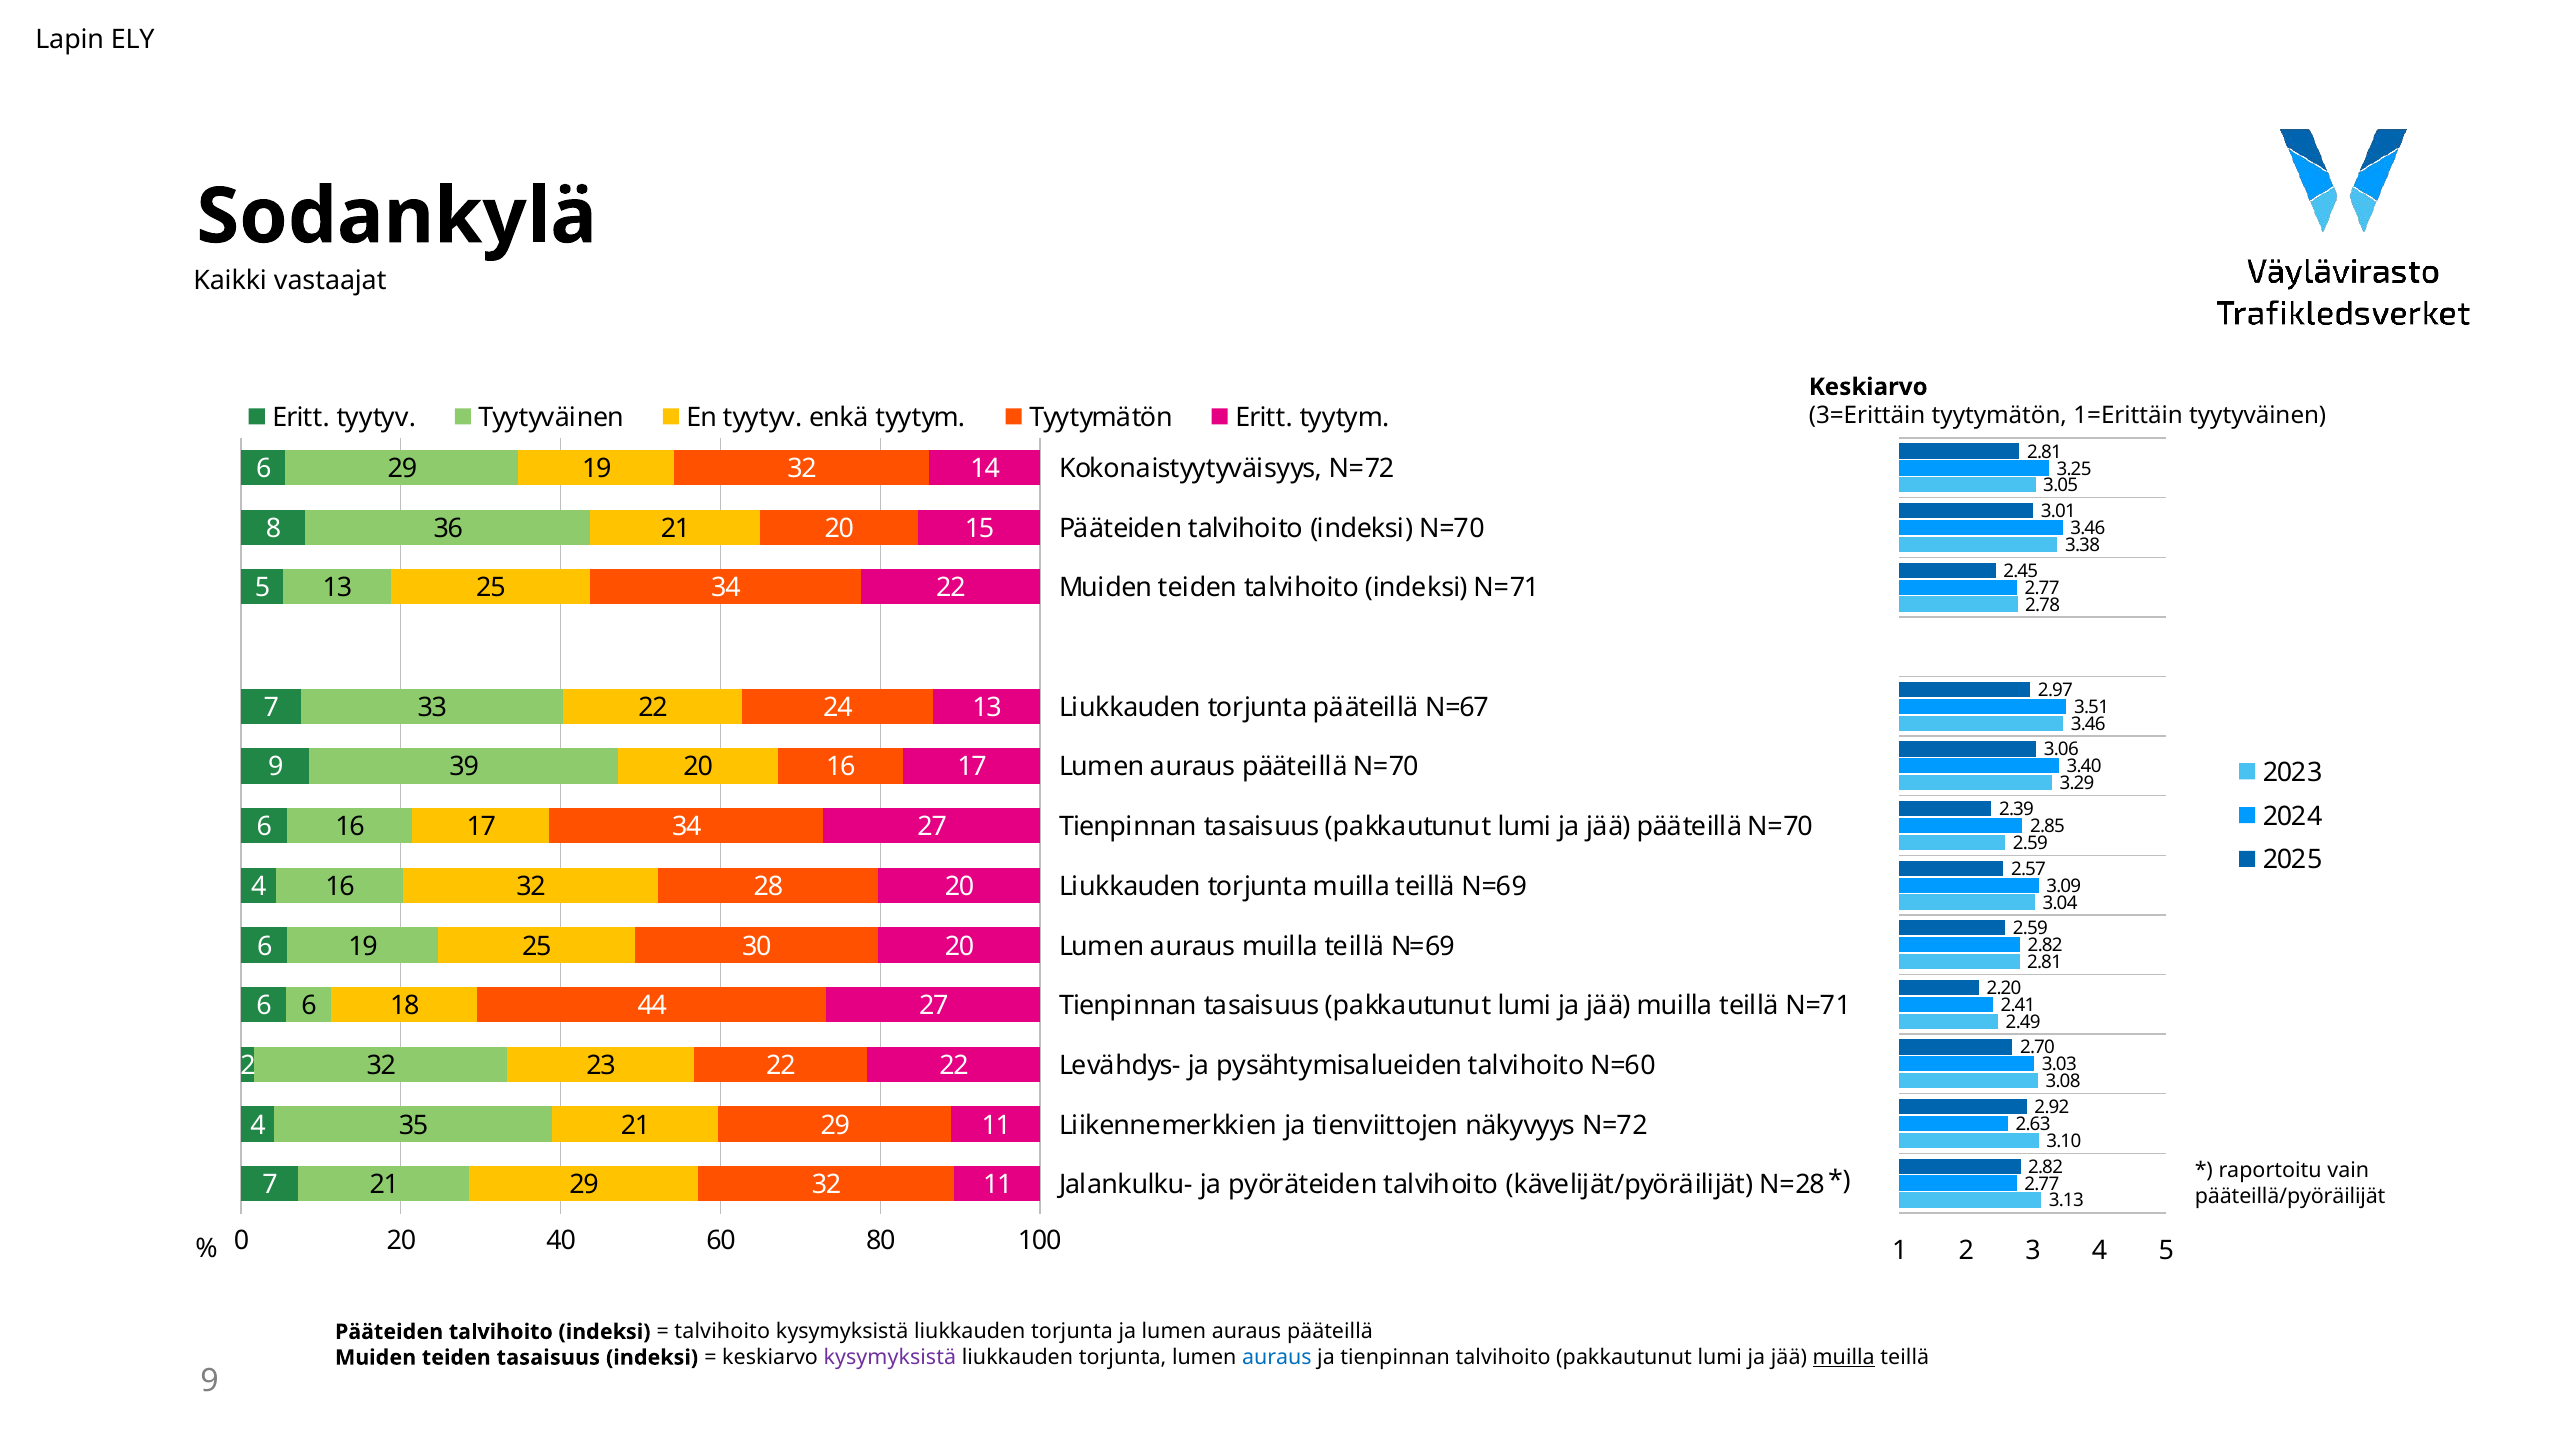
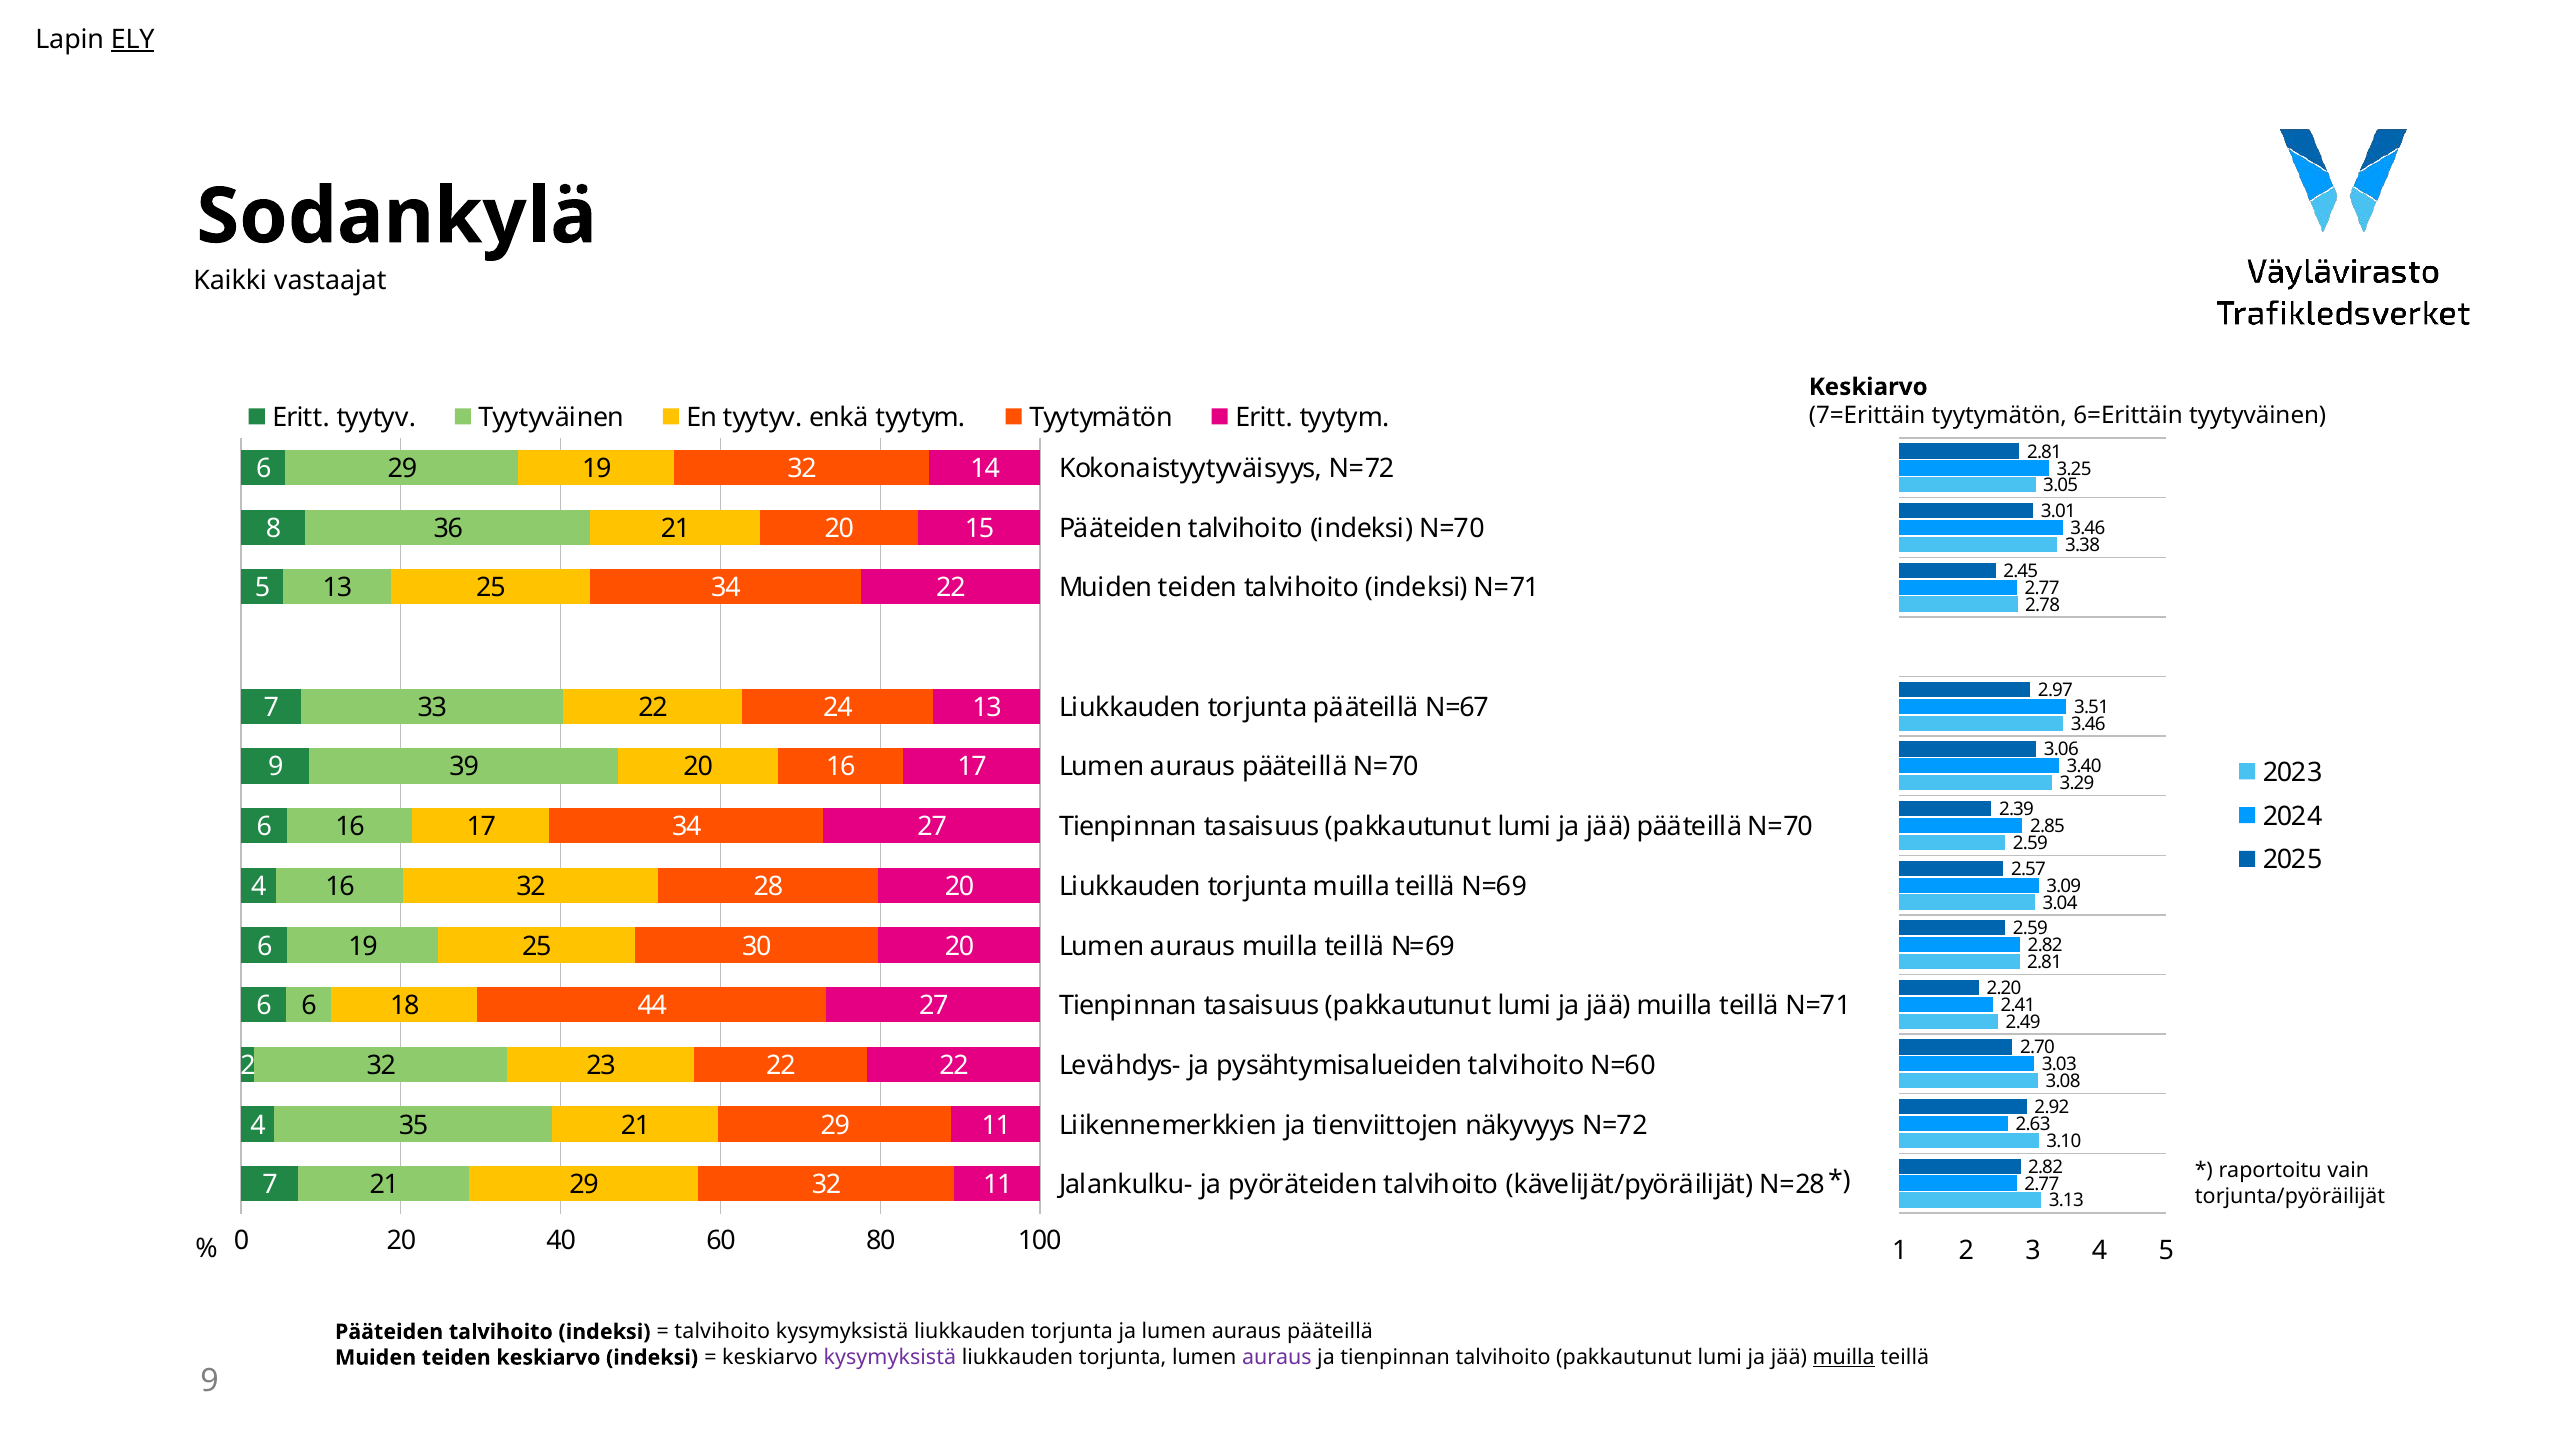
ELY underline: none -> present (133, 40)
3=Erittäin: 3=Erittäin -> 7=Erittäin (1867, 416)
1=Erittäin: 1=Erittäin -> 6=Erittäin (2128, 416)
pääteillä/pyöräilijät: pääteillä/pyöräilijät -> torjunta/pyöräilijät (2290, 1196)
teiden tasaisuus: tasaisuus -> keskiarvo (548, 1358)
auraus colour: blue -> purple (1277, 1358)
